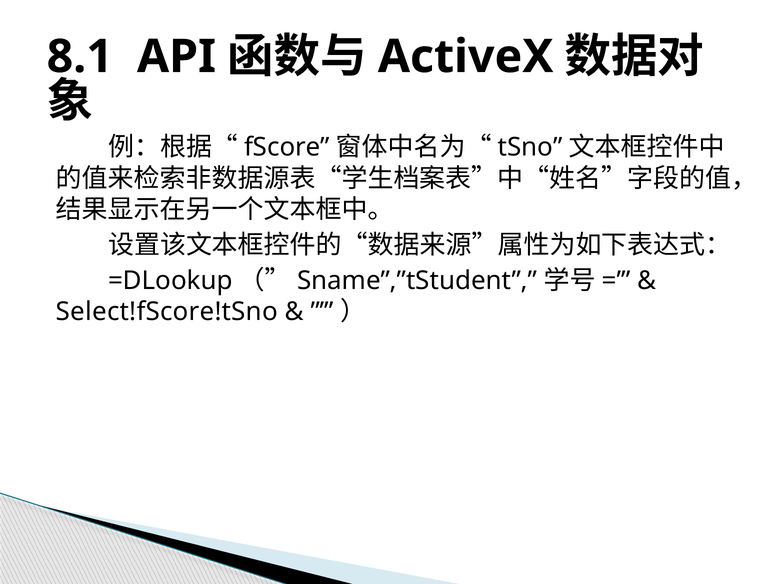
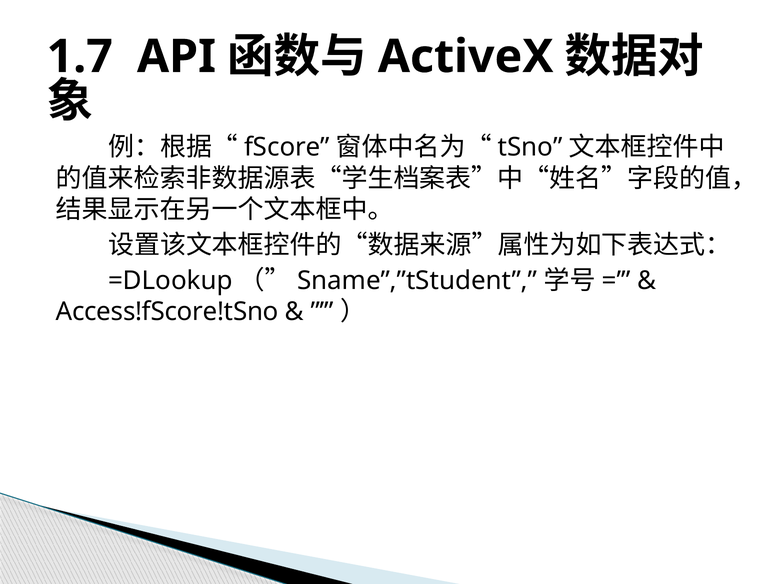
8.1: 8.1 -> 1.7 (80, 57)
Select!fScore!tSno: Select!fScore!tSno -> Access!fScore!tSno (167, 312)
